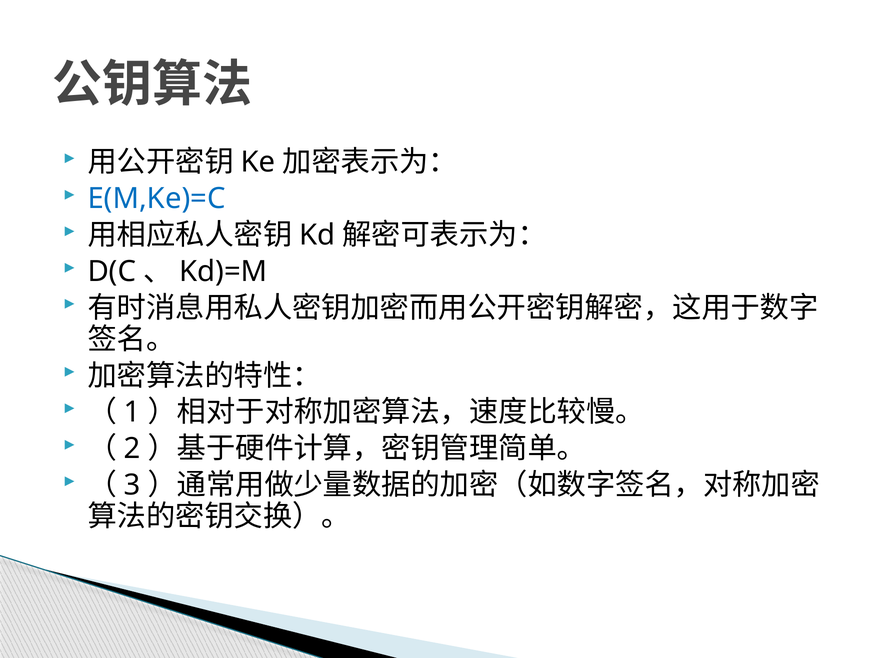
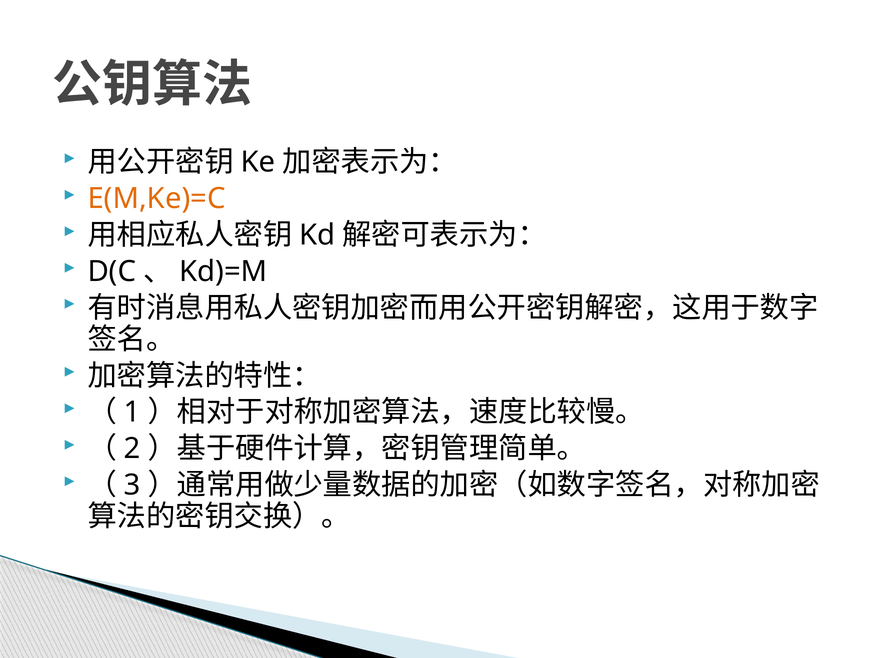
E(M,Ke)=C colour: blue -> orange (157, 198)
